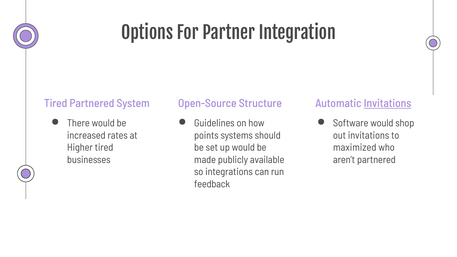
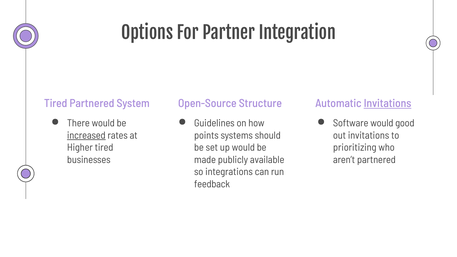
shop: shop -> good (405, 123)
increased underline: none -> present (86, 135)
maximized: maximized -> prioritizing (355, 148)
